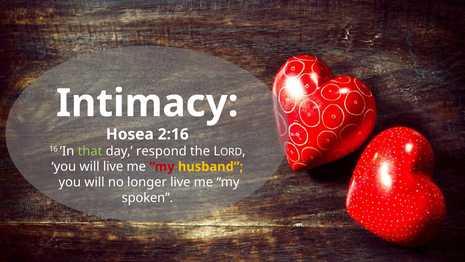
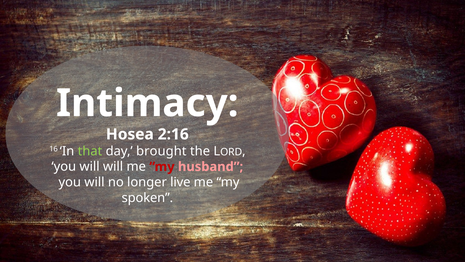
respond: respond -> brought (161, 151)
will live: live -> will (113, 166)
husband colour: yellow -> pink (211, 166)
